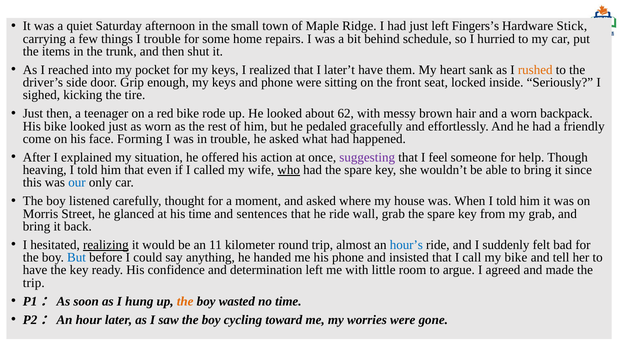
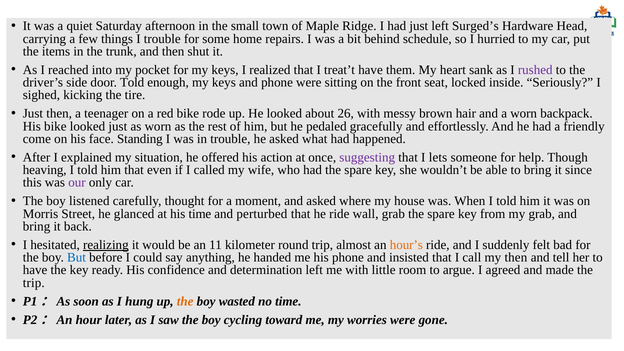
Fingers’s: Fingers’s -> Surged’s (475, 26)
Stick: Stick -> Head (572, 26)
later’t: later’t -> treat’t (340, 70)
rushed colour: orange -> purple (535, 70)
door Grip: Grip -> Told (132, 82)
62: 62 -> 26 (346, 114)
Forming: Forming -> Standing (140, 139)
feel: feel -> lets (438, 157)
who underline: present -> none (289, 170)
our colour: blue -> purple (77, 183)
sentences: sentences -> perturbed (262, 214)
hour’s colour: blue -> orange (406, 245)
my bike: bike -> then (516, 258)
